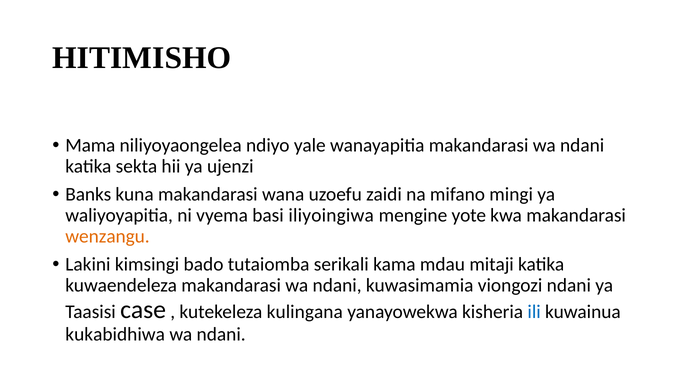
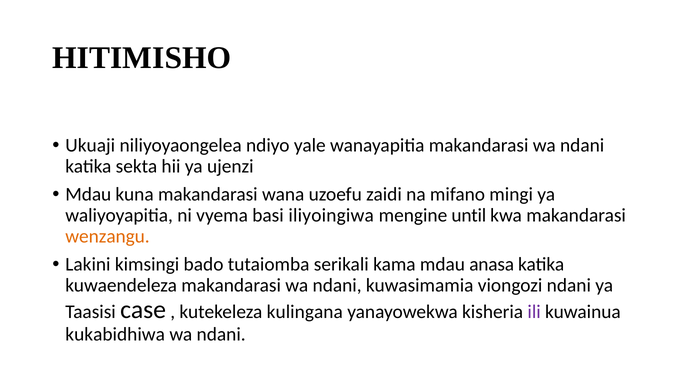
Mama: Mama -> Ukuaji (90, 146)
Banks: Banks -> Mdau (88, 195)
yote: yote -> until (469, 216)
mitaji: mitaji -> anasa (492, 265)
ili colour: blue -> purple (534, 312)
